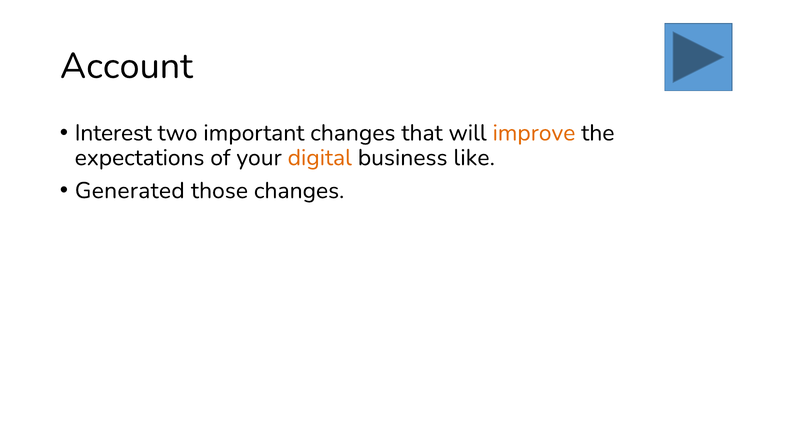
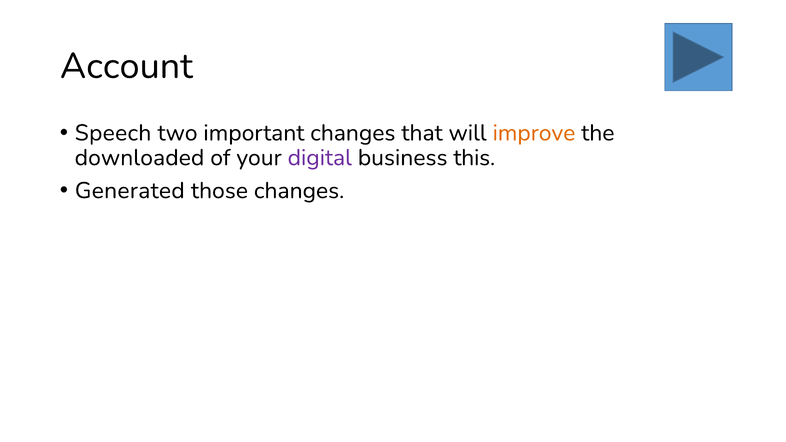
Interest: Interest -> Speech (113, 133)
expectations: expectations -> downloaded (139, 158)
digital colour: orange -> purple (320, 158)
like: like -> this (474, 158)
